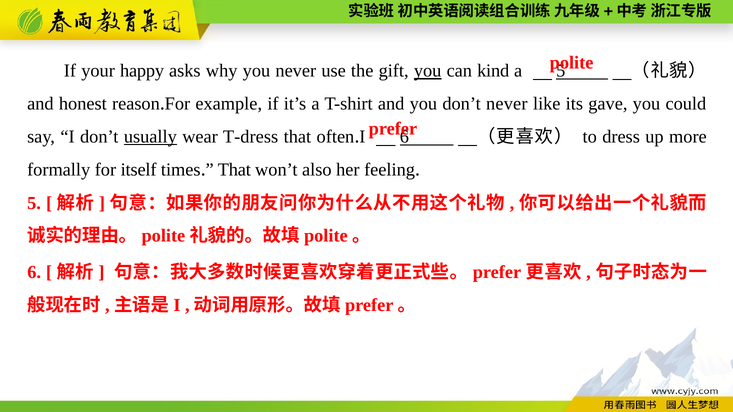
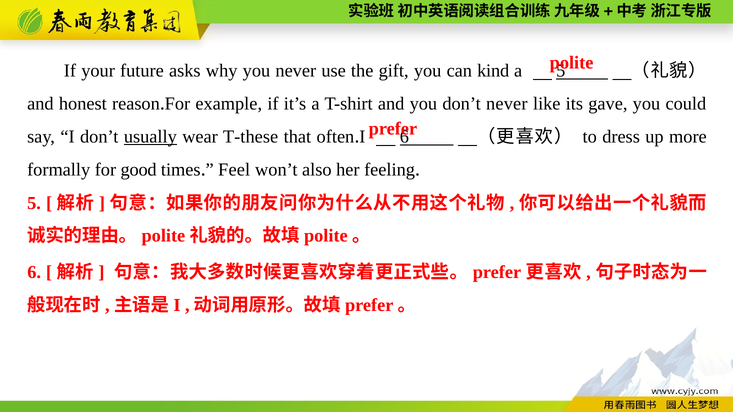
happy: happy -> future (142, 71)
you underline: present -> none (428, 71)
T-dress: T-dress -> T-these (251, 137)
itself: itself -> good (139, 170)
That: That -> Feel (234, 170)
